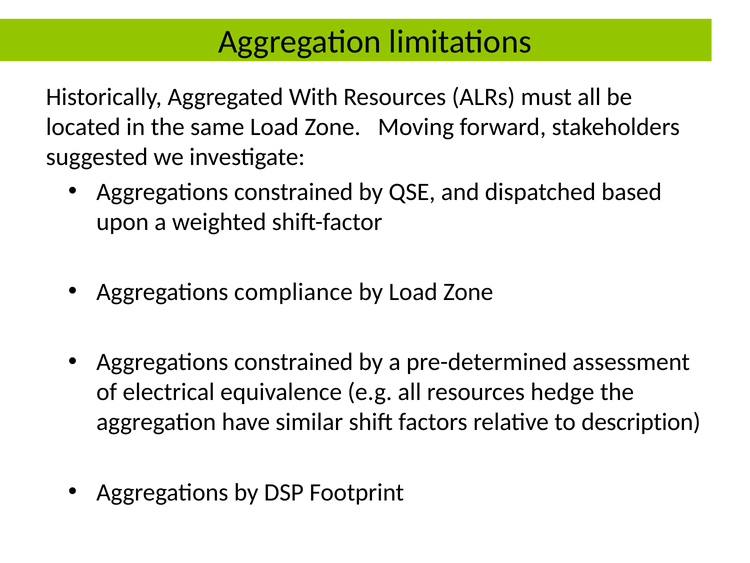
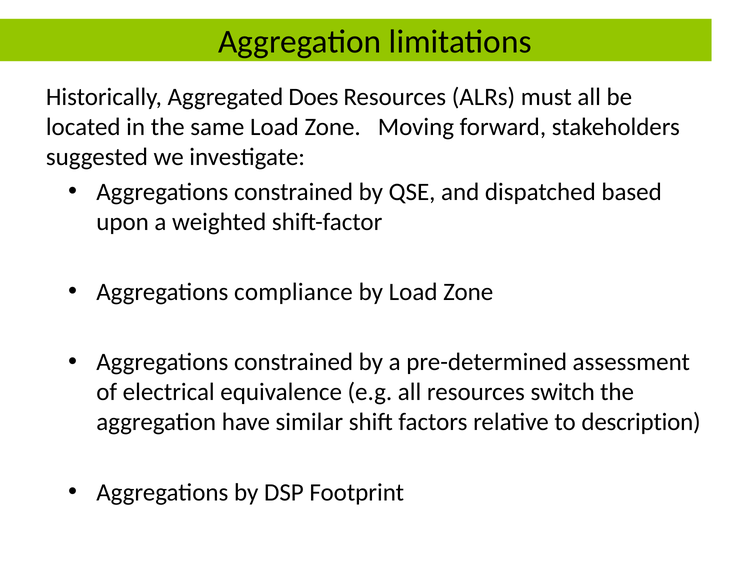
With: With -> Does (313, 97)
hedge: hedge -> switch (563, 392)
